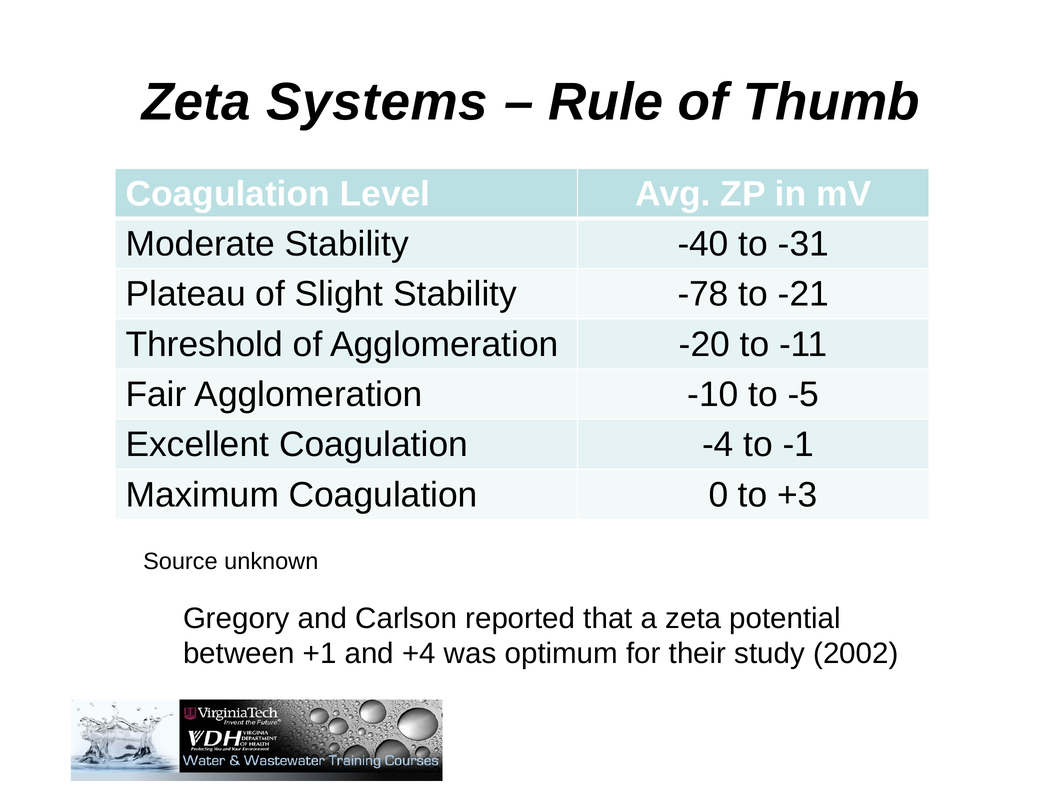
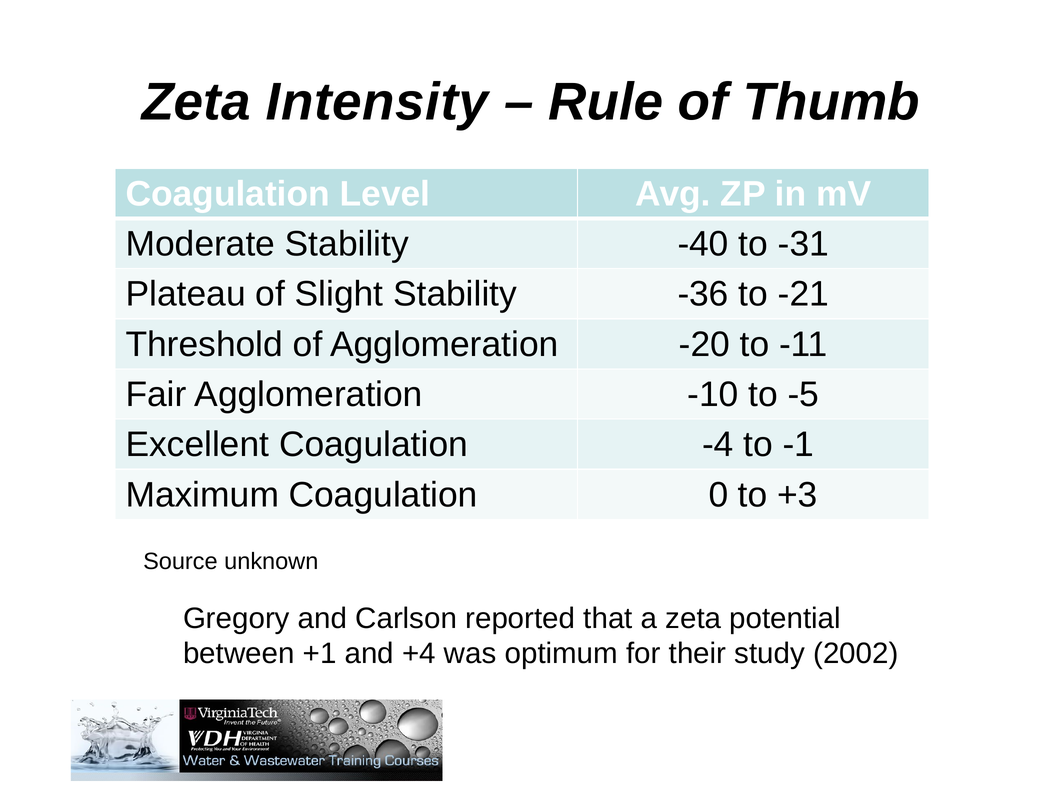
Systems: Systems -> Intensity (377, 102)
-78: -78 -> -36 (703, 294)
